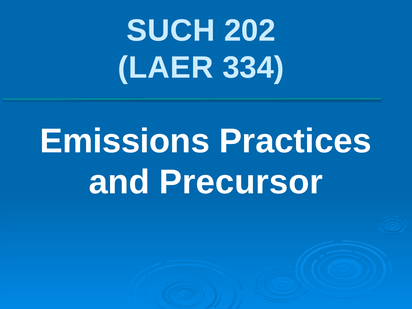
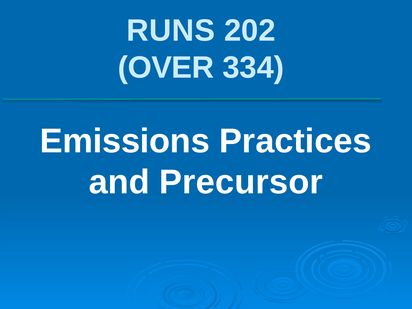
SUCH: SUCH -> RUNS (171, 31)
LAER: LAER -> OVER (166, 68)
